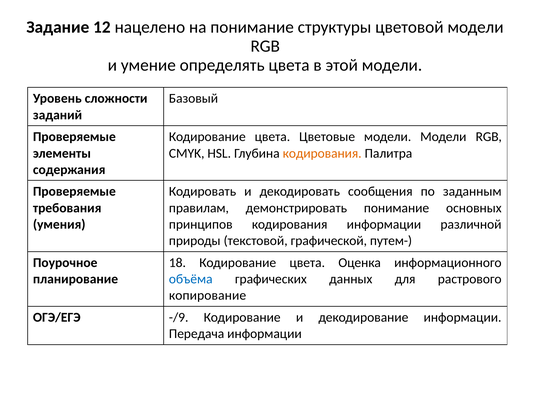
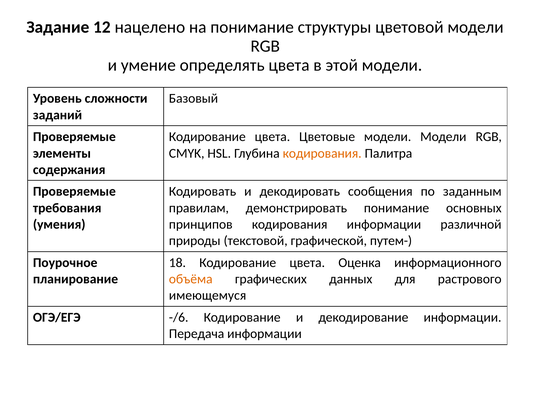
объёма colour: blue -> orange (191, 279)
копирование: копирование -> имеющемуся (208, 296)
-/9: -/9 -> -/6 (179, 318)
